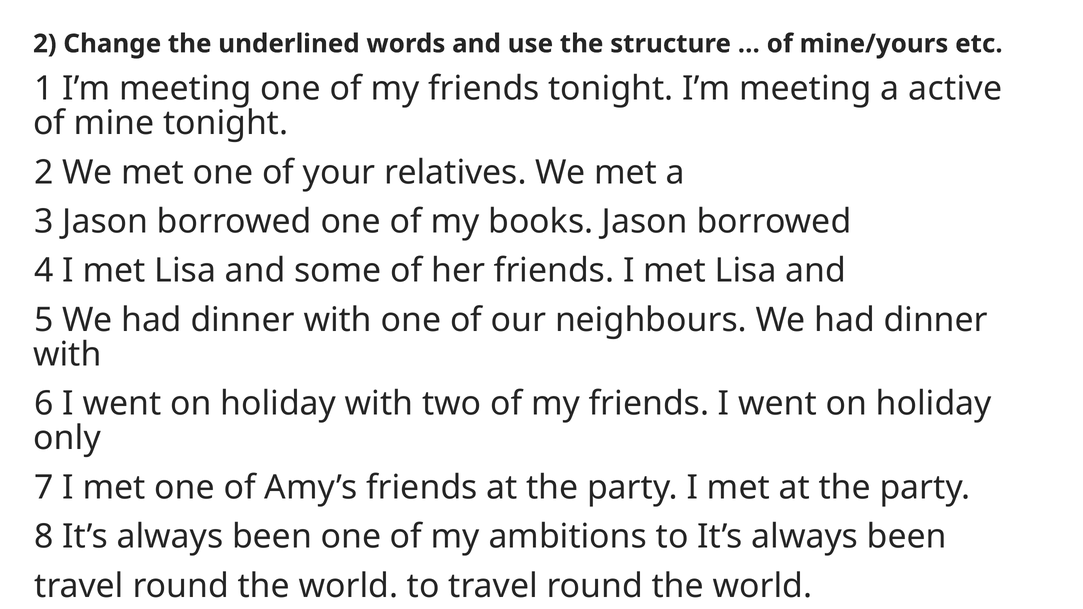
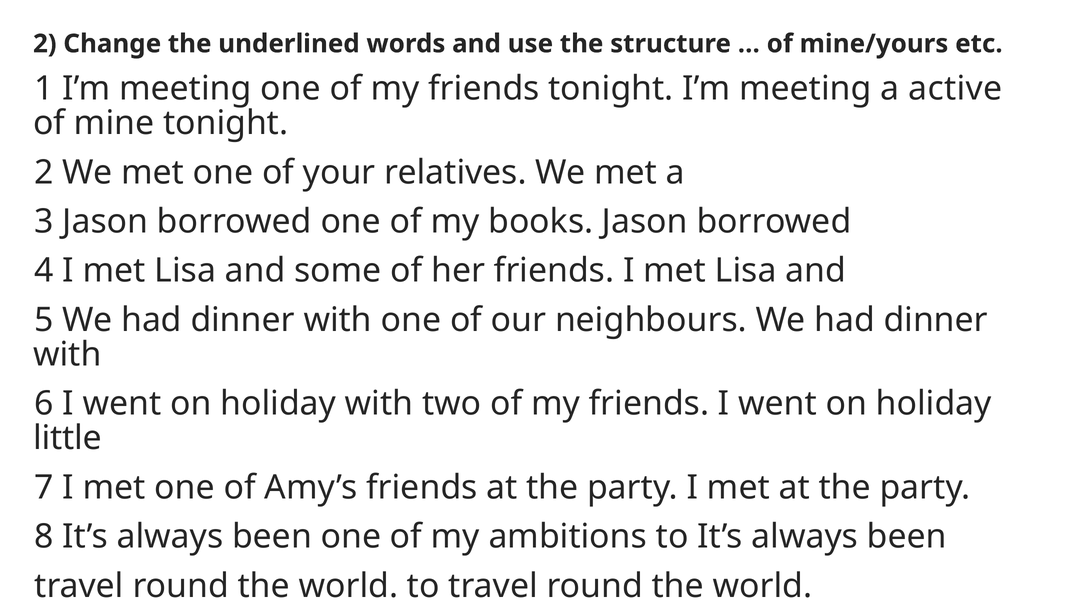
only: only -> little (67, 438)
